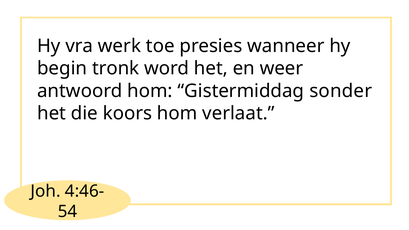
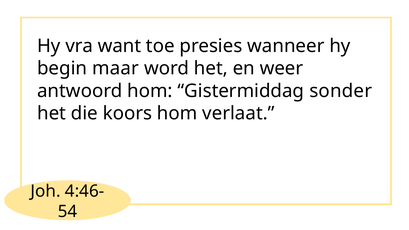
werk: werk -> want (119, 46)
tronk: tronk -> maar (116, 68)
